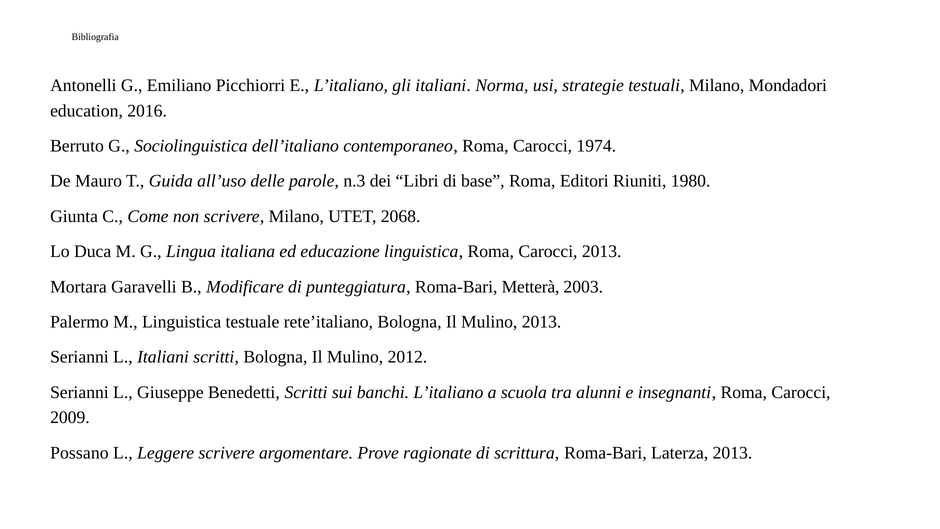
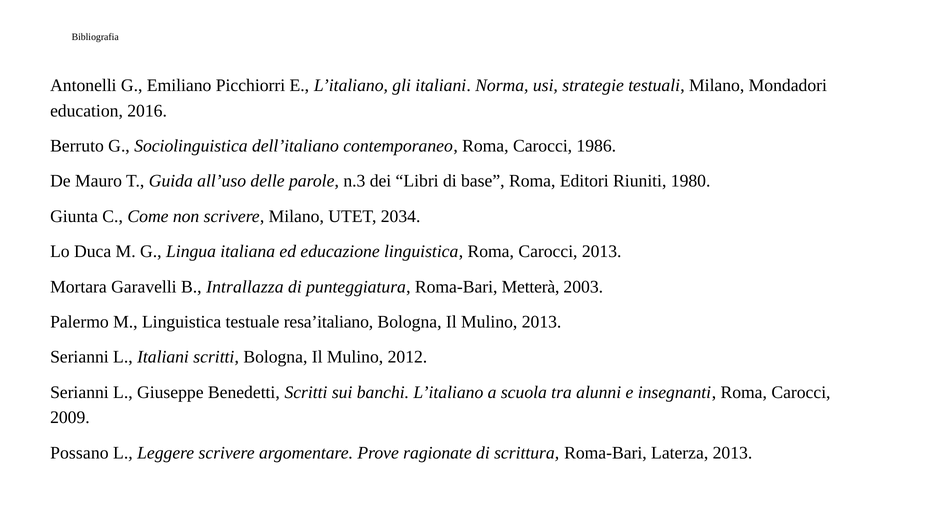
1974: 1974 -> 1986 (596, 146)
2068: 2068 -> 2034 (401, 216)
Modificare: Modificare -> Intrallazza (245, 287)
rete’italiano: rete’italiano -> resa’italiano (328, 322)
